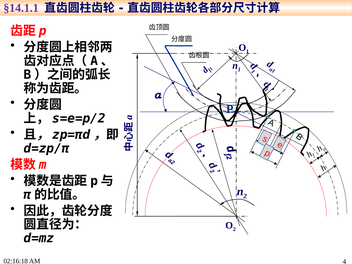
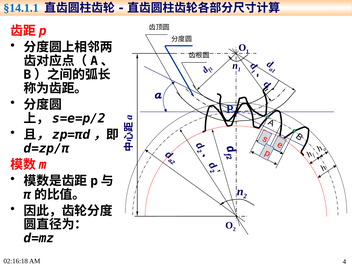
§14.1.1 colour: purple -> blue (21, 8)
